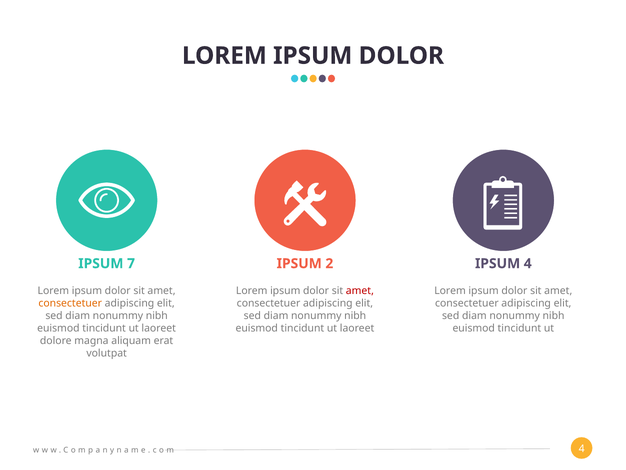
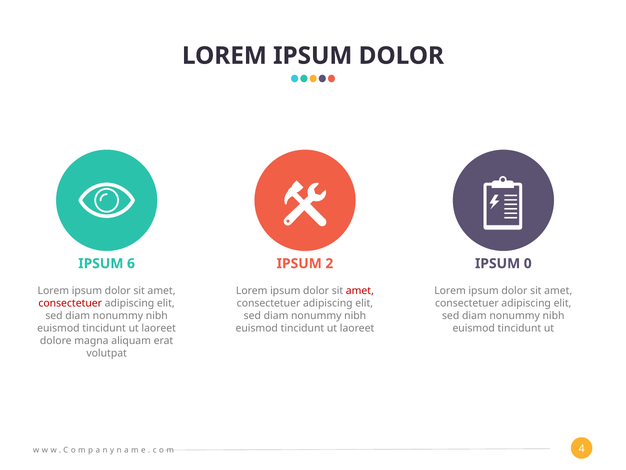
7: 7 -> 6 (131, 263)
IPSUM 4: 4 -> 0 (528, 263)
consectetuer colour: orange -> red (70, 303)
